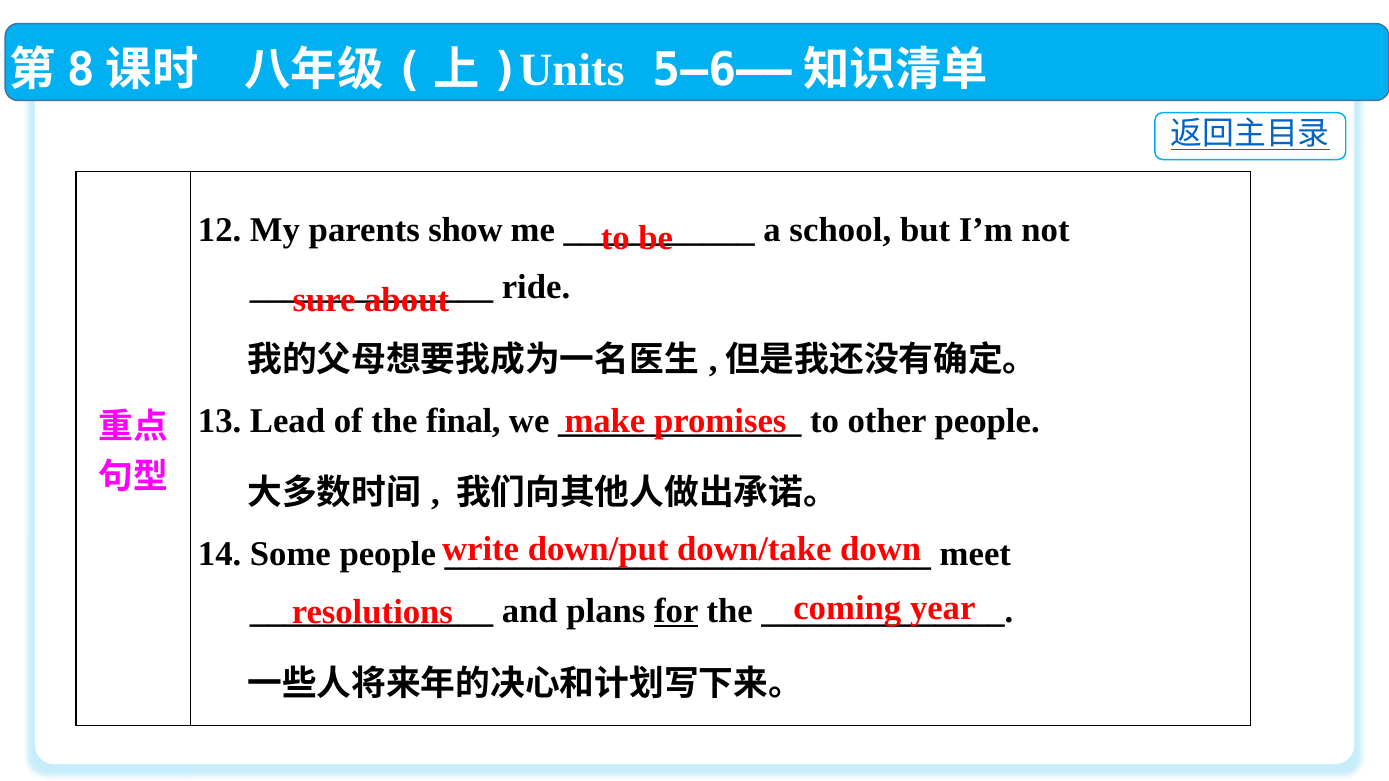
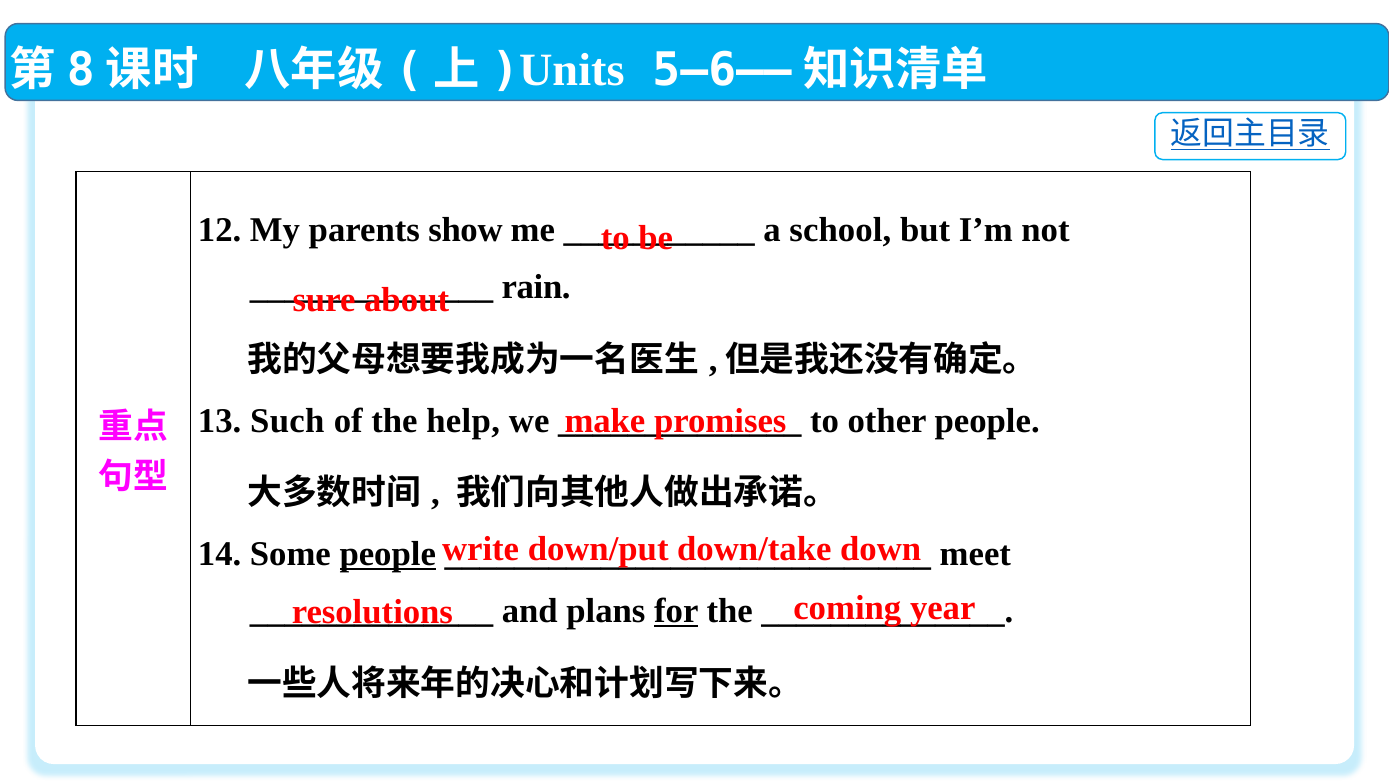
ride: ride -> rain (536, 288)
Lead: Lead -> Such (287, 421)
final: final -> help (463, 421)
people underline: none -> present (388, 554)
